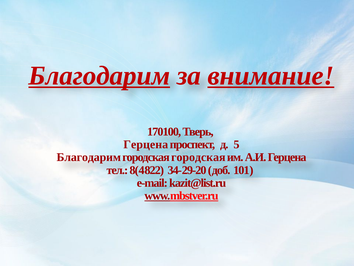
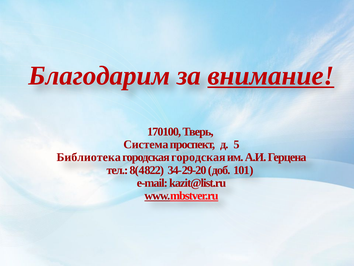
Благодарим underline: present -> none (99, 75)
Герцена: Герцена -> Система (146, 144)
Благодарим: Благодарим -> Библиотека (89, 157)
